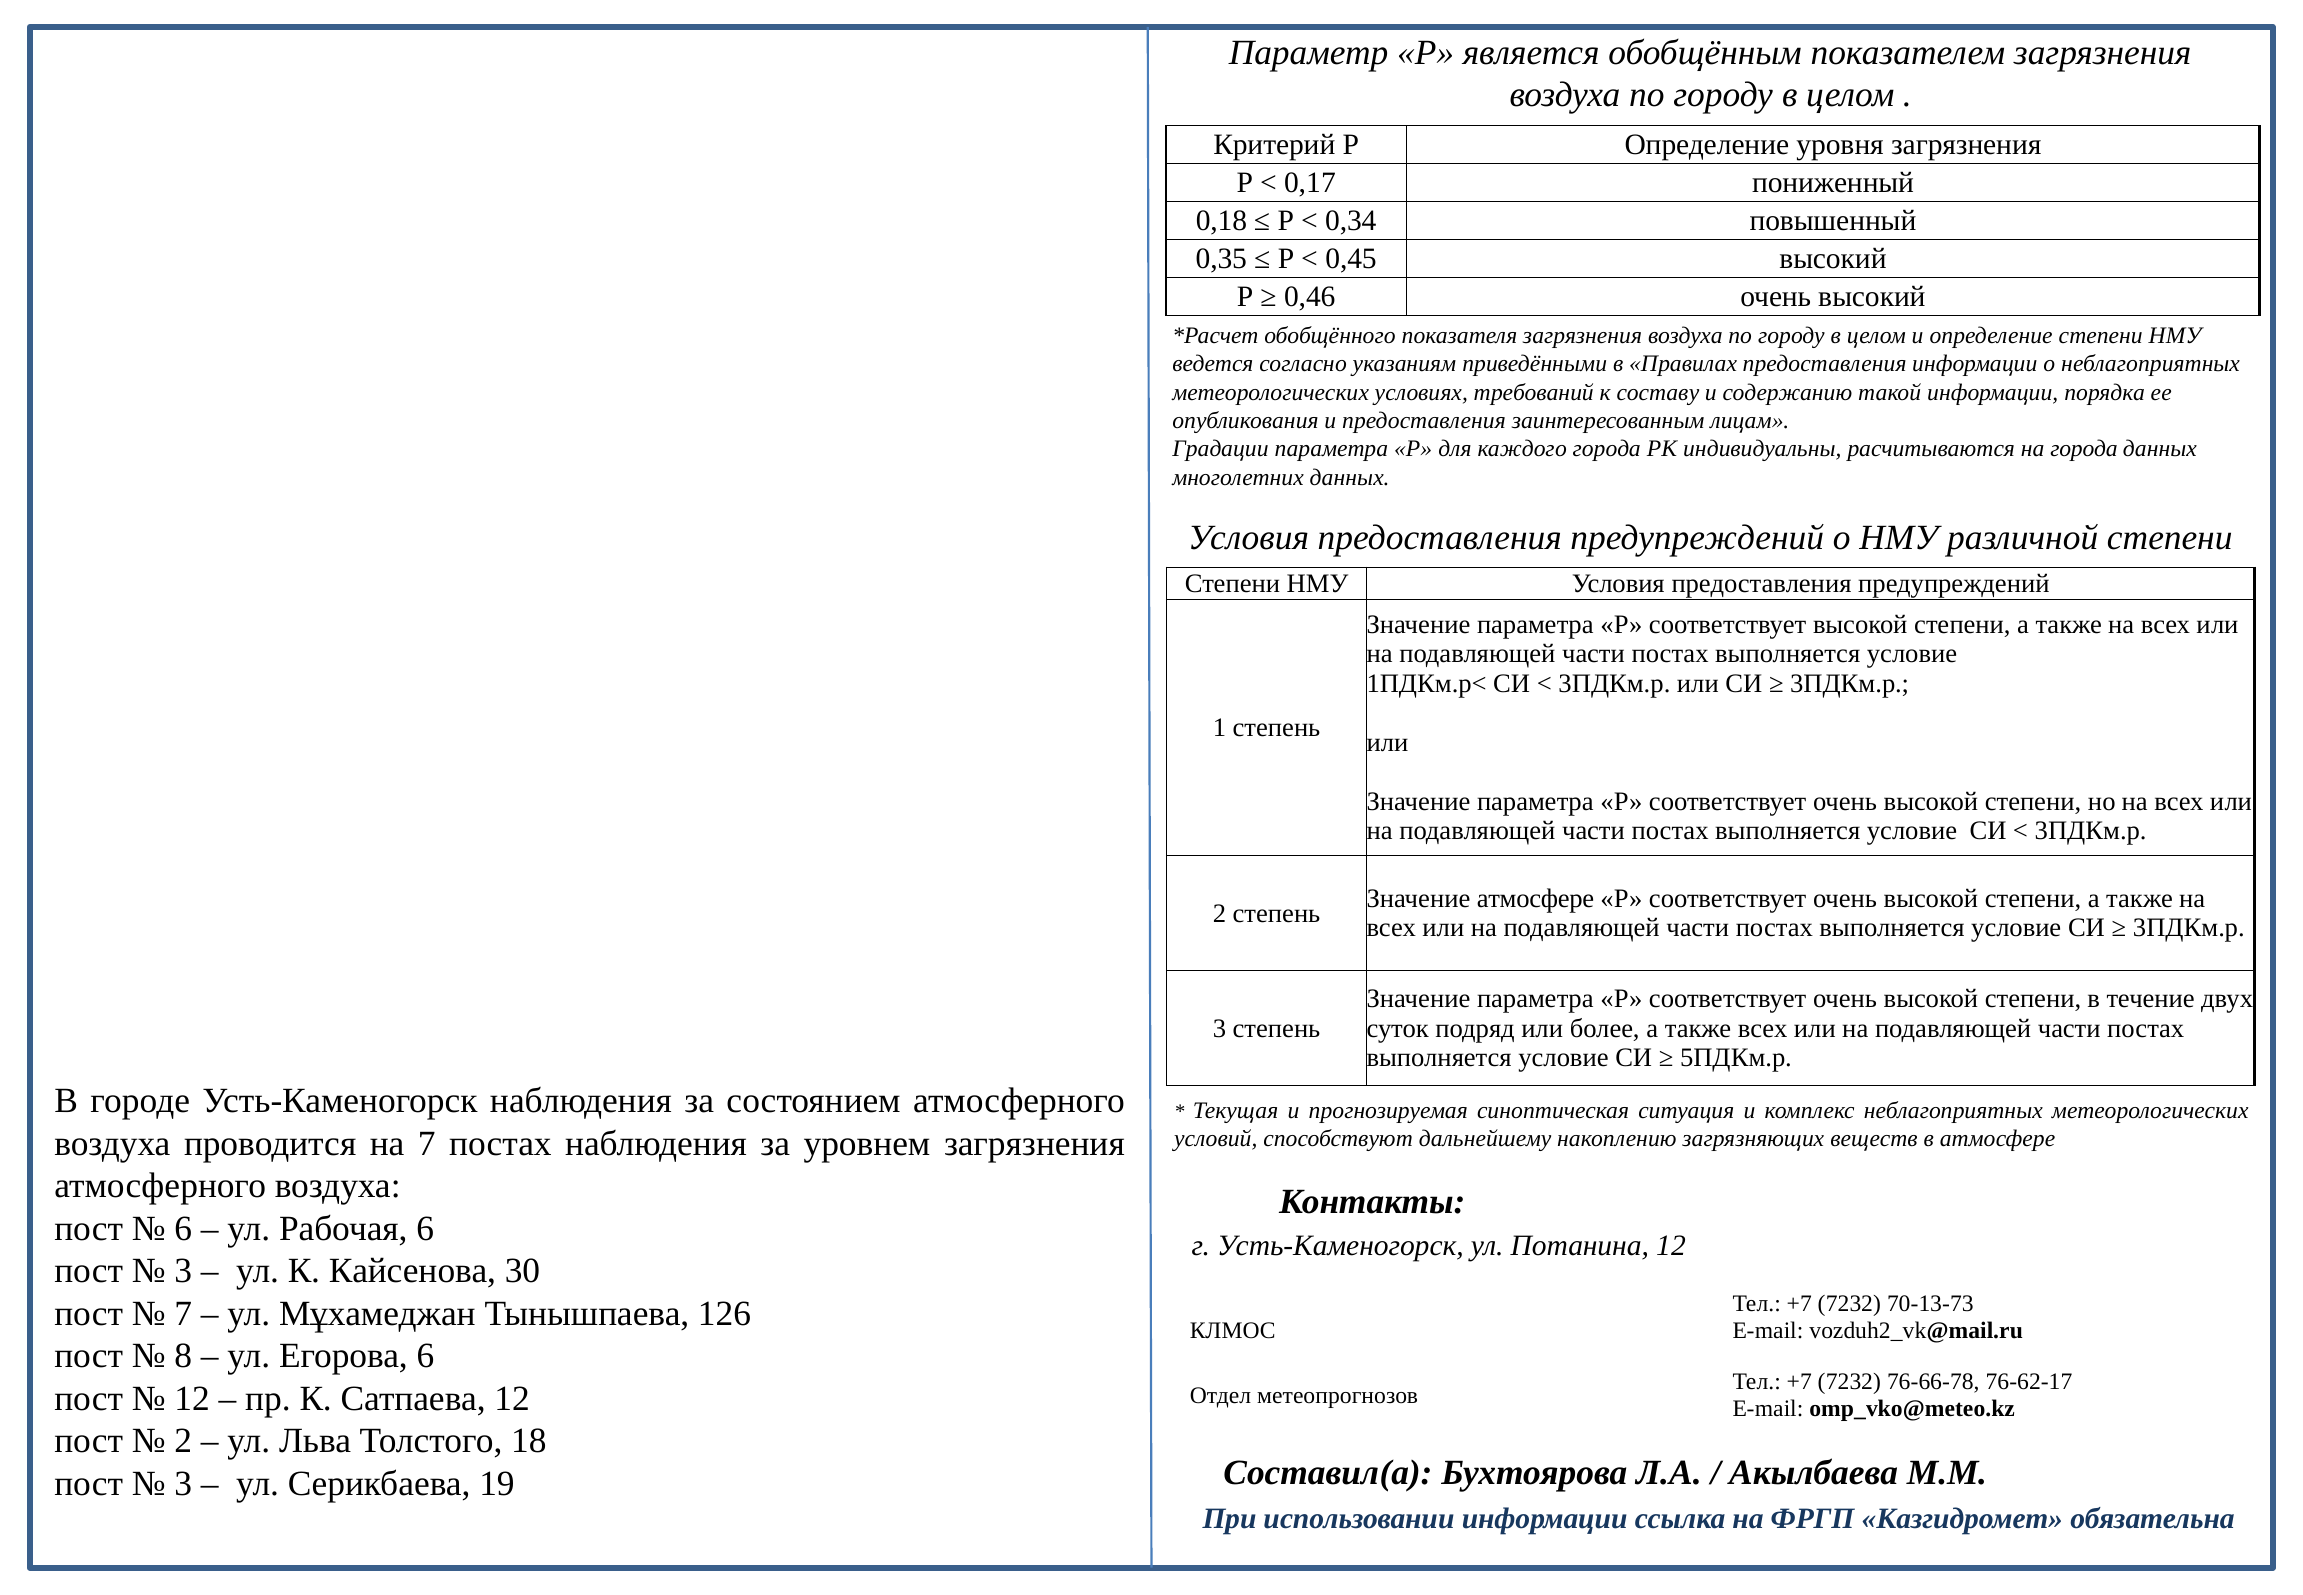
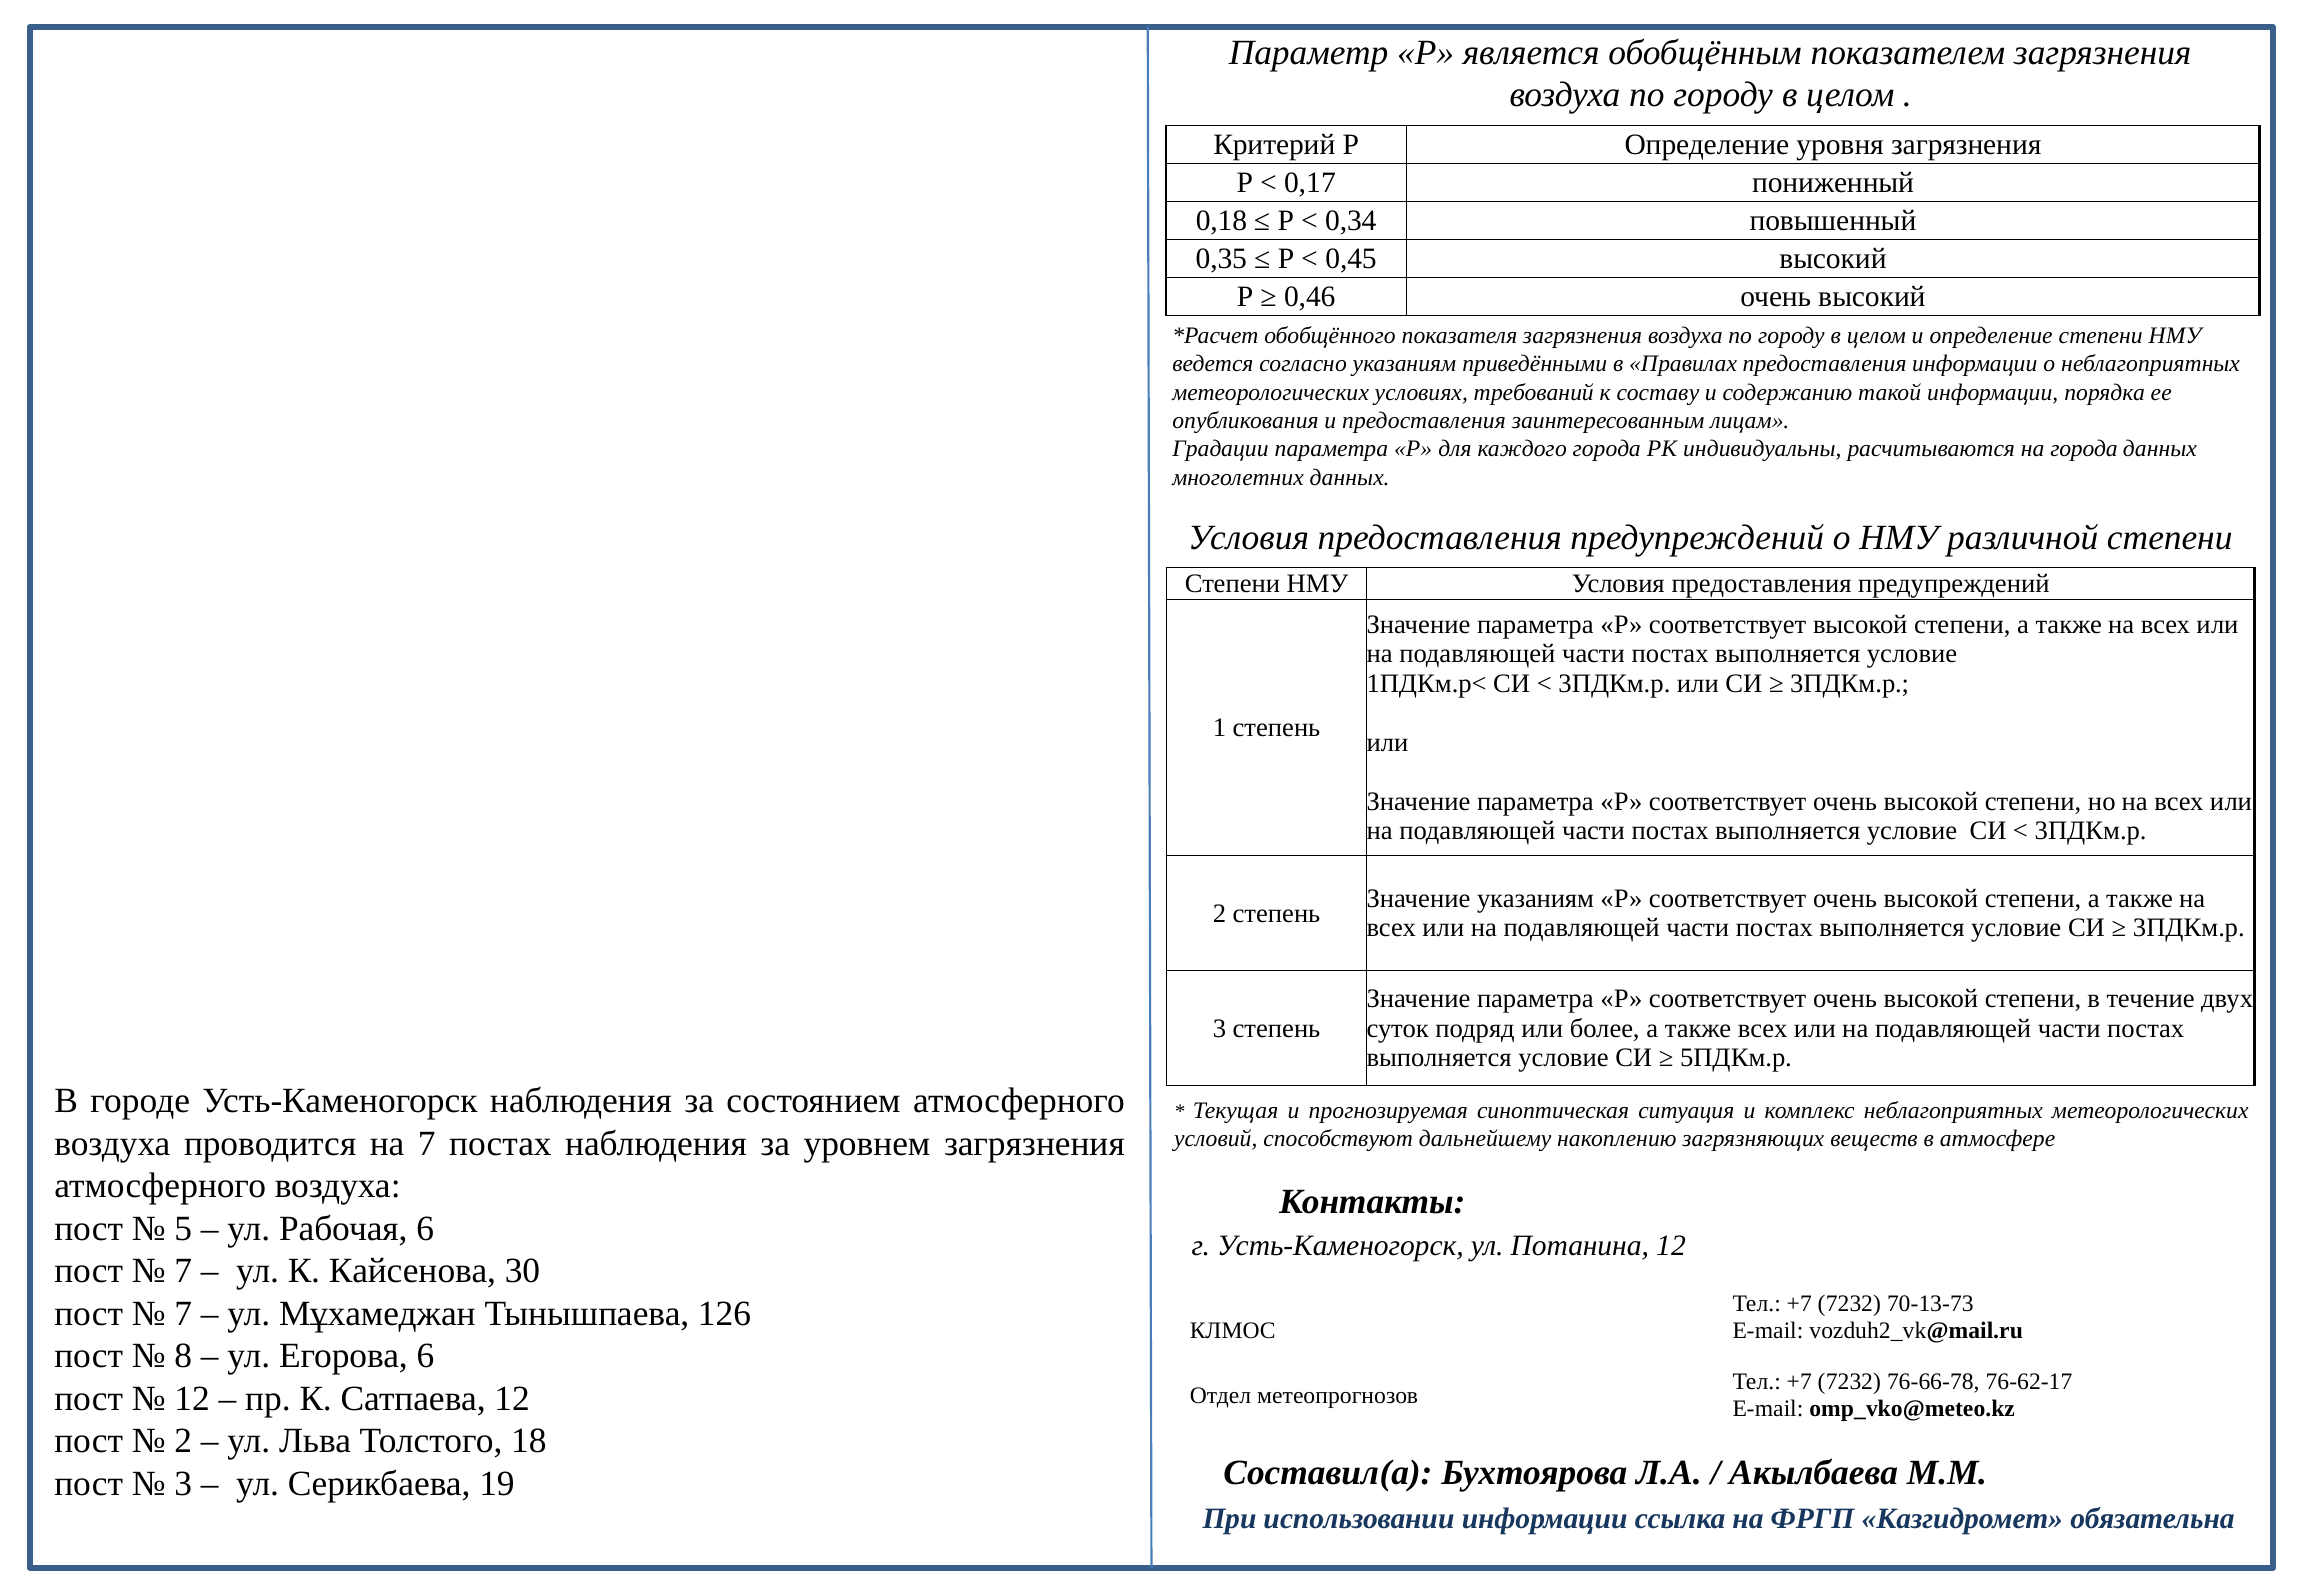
Значение атмосфере: атмосфере -> указаниям (1535, 898)
6: 6 -> 5 (183, 1228)
3: 3 -> 7 (183, 1271)
